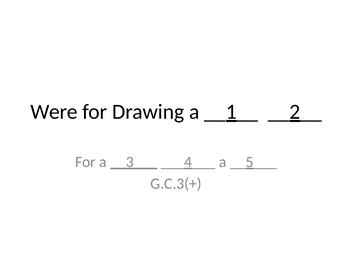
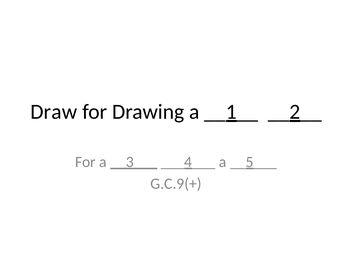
Were: Were -> Draw (54, 112)
G.C.3(+: G.C.3(+ -> G.C.9(+ (176, 184)
